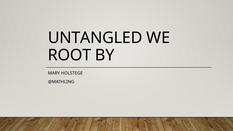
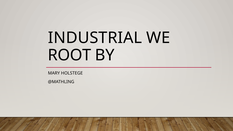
UNTANGLED: UNTANGLED -> INDUSTRIAL (95, 38)
